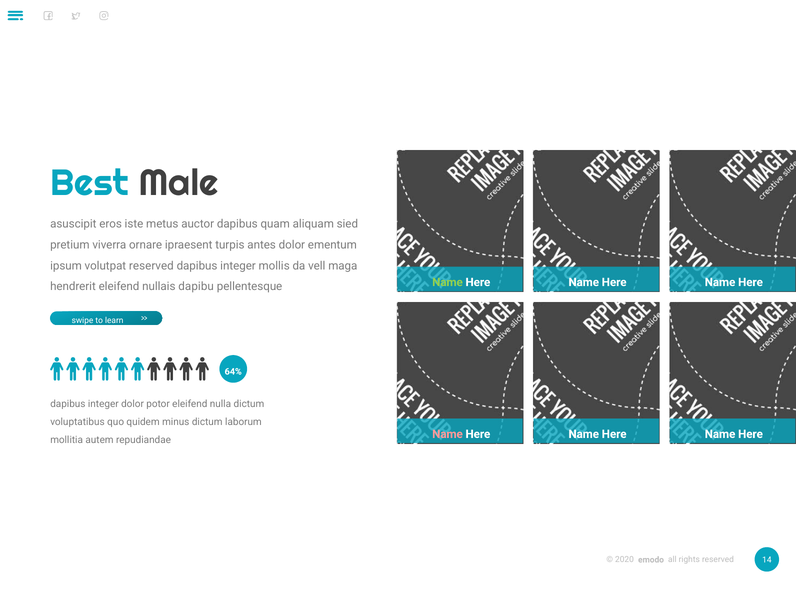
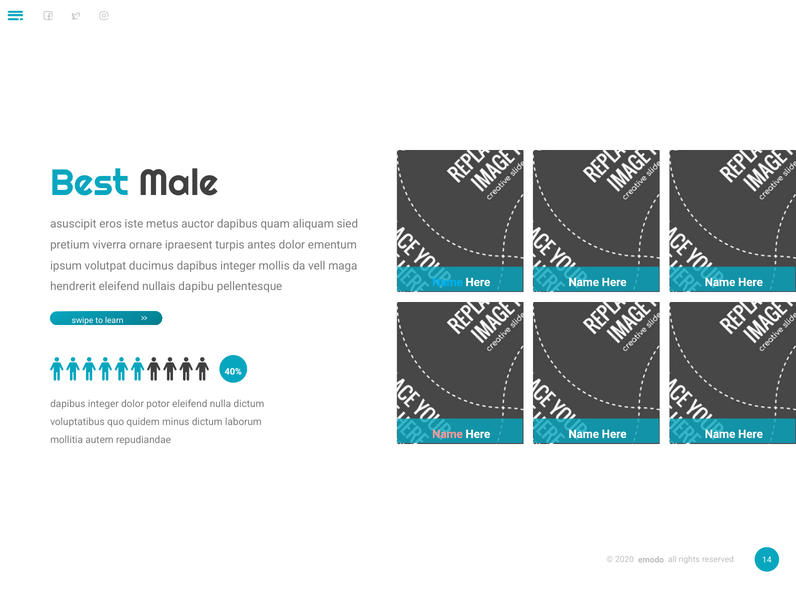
volutpat reserved: reserved -> ducimus (151, 266)
Name colour: light green -> light blue (447, 282)
64%: 64% -> 40% (233, 372)
